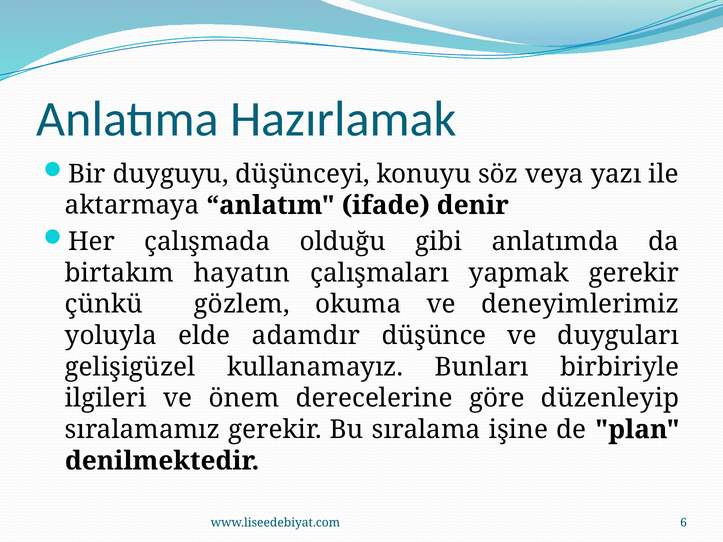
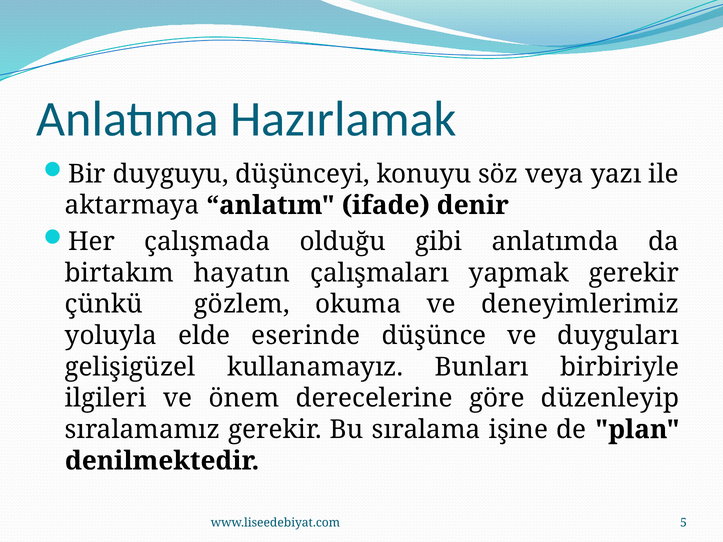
adamdır: adamdır -> eserinde (306, 336)
6: 6 -> 5 (684, 523)
